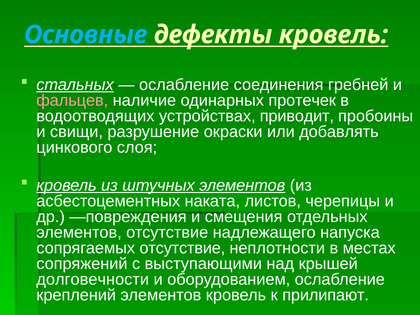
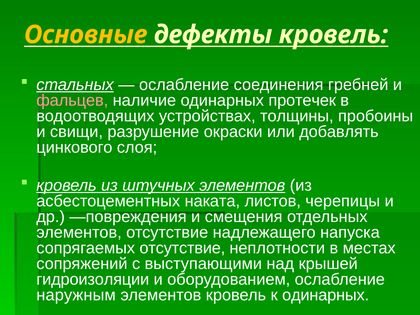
Основные colour: light blue -> yellow (86, 35)
приводит: приводит -> толщины (297, 116)
долговечности: долговечности -> гидроизоляции (93, 280)
креплений: креплений -> наружным (76, 295)
к прилипают: прилипают -> одинарных (326, 295)
